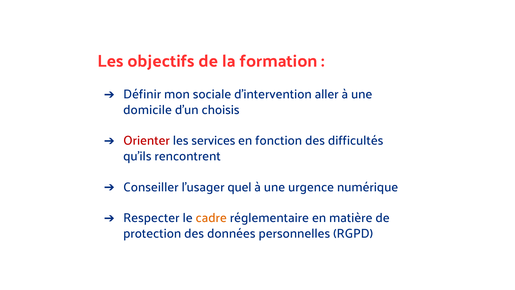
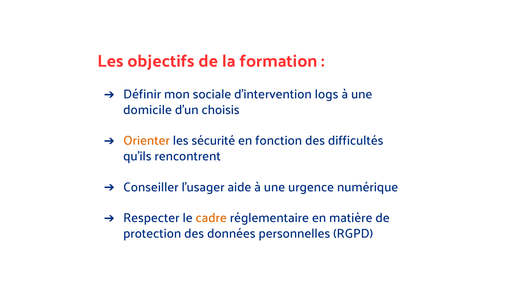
aller: aller -> logs (327, 94)
Orienter colour: red -> orange (146, 141)
services: services -> sécurité (213, 141)
quel: quel -> aide (239, 187)
